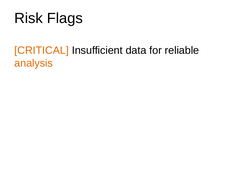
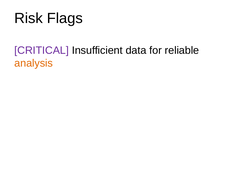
CRITICAL colour: orange -> purple (42, 50)
